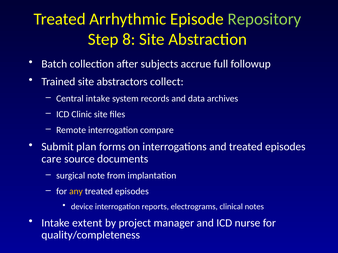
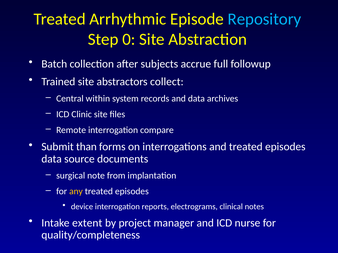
Repository colour: light green -> light blue (264, 19)
8: 8 -> 0 (129, 39)
Central intake: intake -> within (98, 99)
plan: plan -> than (86, 147)
care: care -> data (52, 159)
